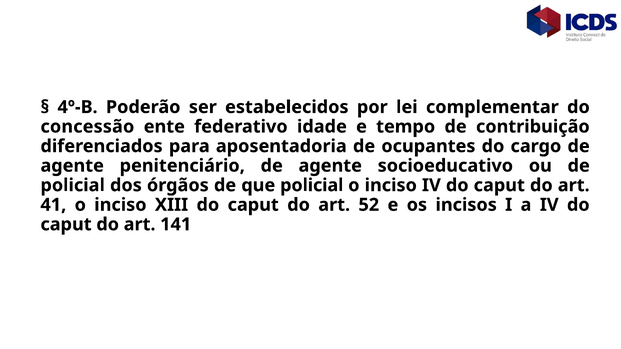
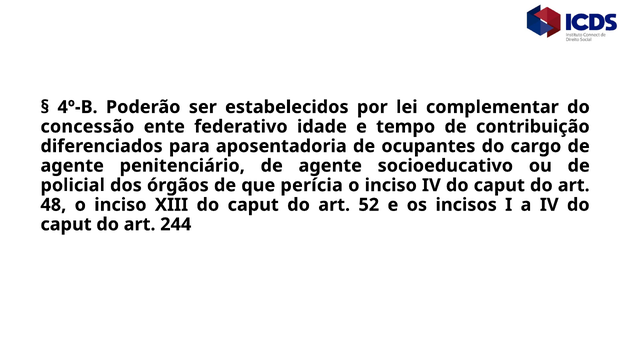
que policial: policial -> perícia (312, 185)
41: 41 -> 48 (53, 205)
141: 141 -> 244 (176, 225)
